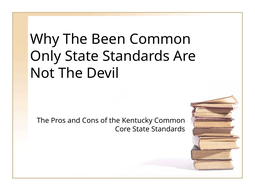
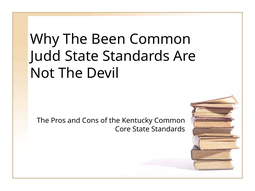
Only: Only -> Judd (46, 56)
